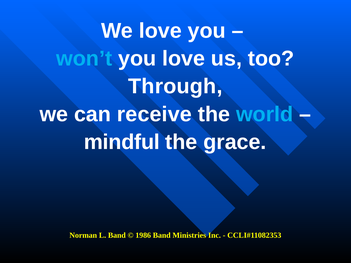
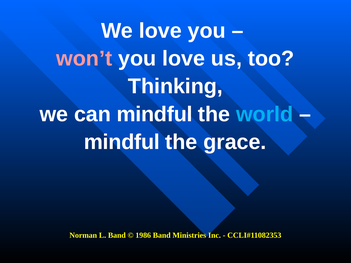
won’t colour: light blue -> pink (84, 59)
Through: Through -> Thinking (175, 86)
can receive: receive -> mindful (155, 114)
